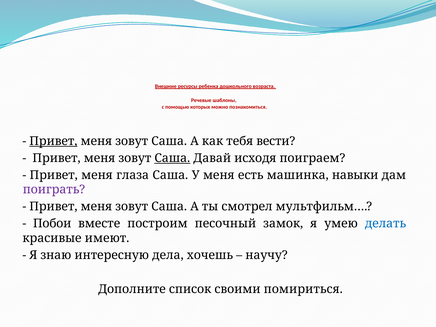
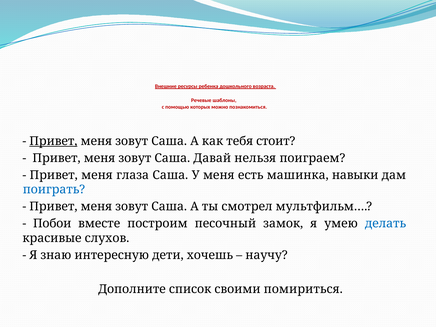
вести: вести -> стоит (276, 141)
Саша underline: present -> none (172, 158)
исходя: исходя -> нельзя (255, 158)
поиграть colour: purple -> blue (54, 190)
имеют: имеют -> слухов (107, 238)
дела: дела -> дети (168, 255)
